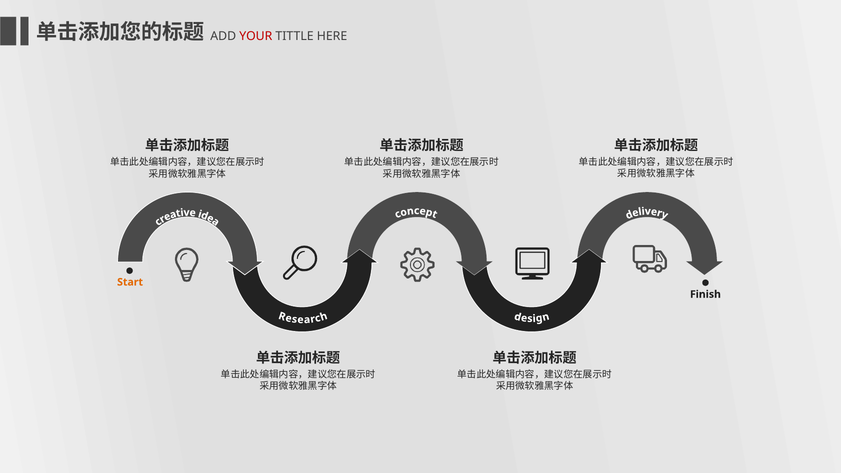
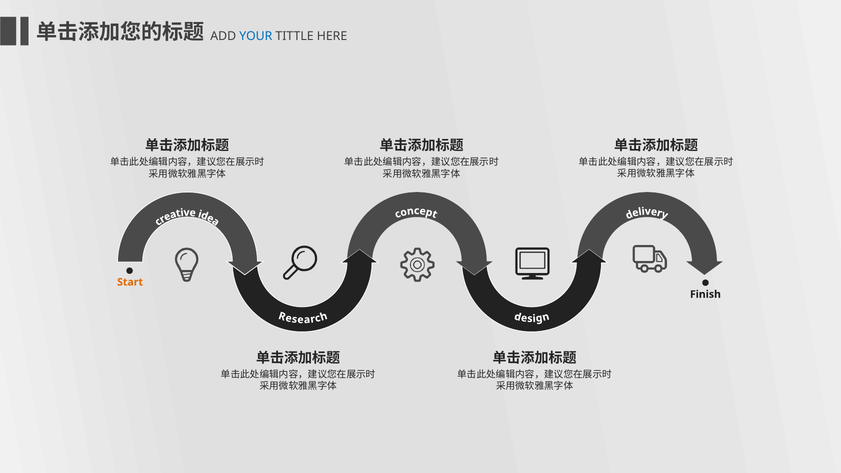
YOUR colour: red -> blue (256, 36)
